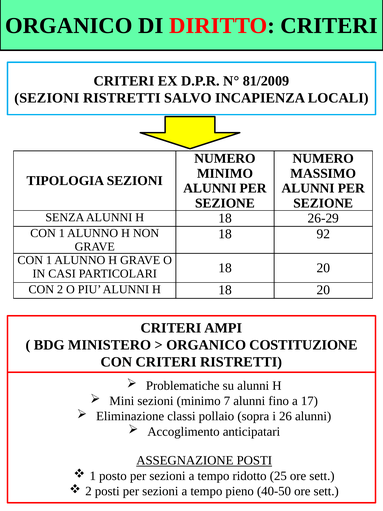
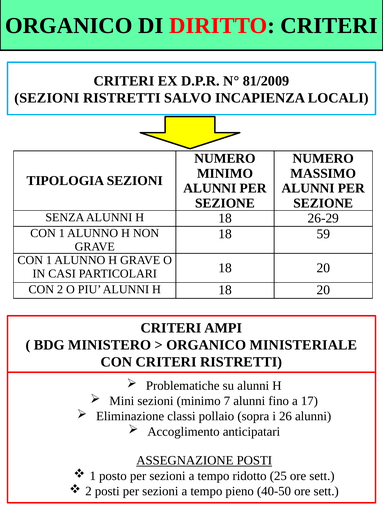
92: 92 -> 59 (323, 234)
COSTITUZIONE: COSTITUZIONE -> MINISTERIALE (303, 345)
